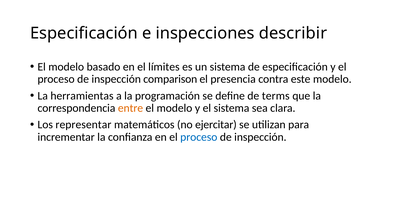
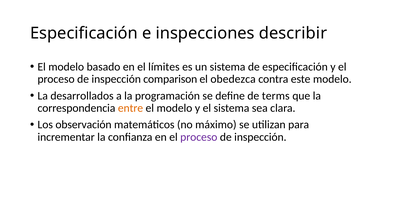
presencia: presencia -> obedezca (233, 79)
herramientas: herramientas -> desarrollados (82, 96)
representar: representar -> observación (84, 125)
ejercitar: ejercitar -> máximo (216, 125)
proceso colour: blue -> purple (199, 137)
